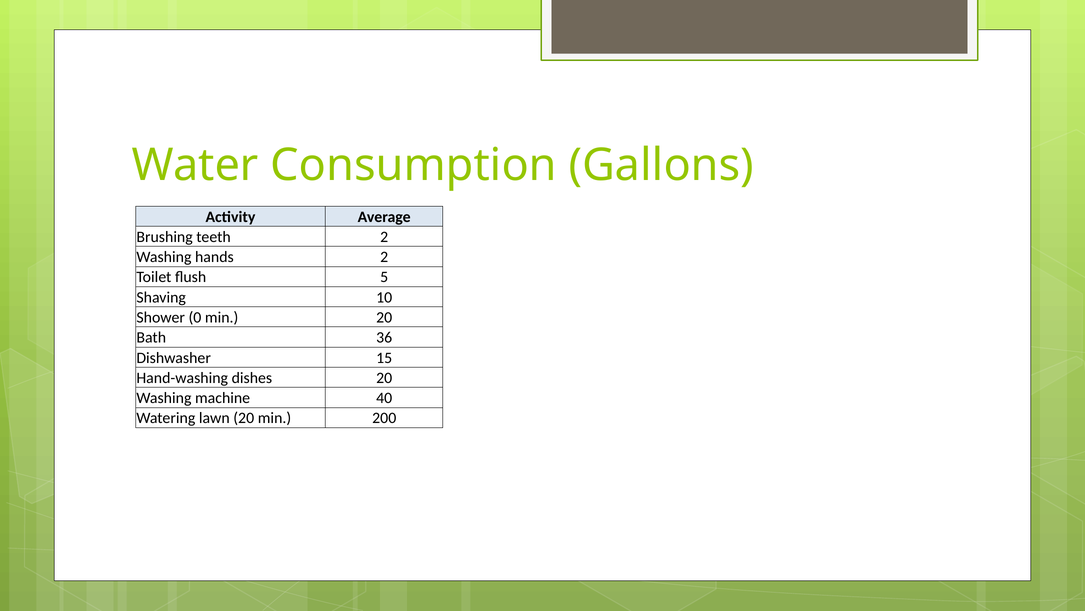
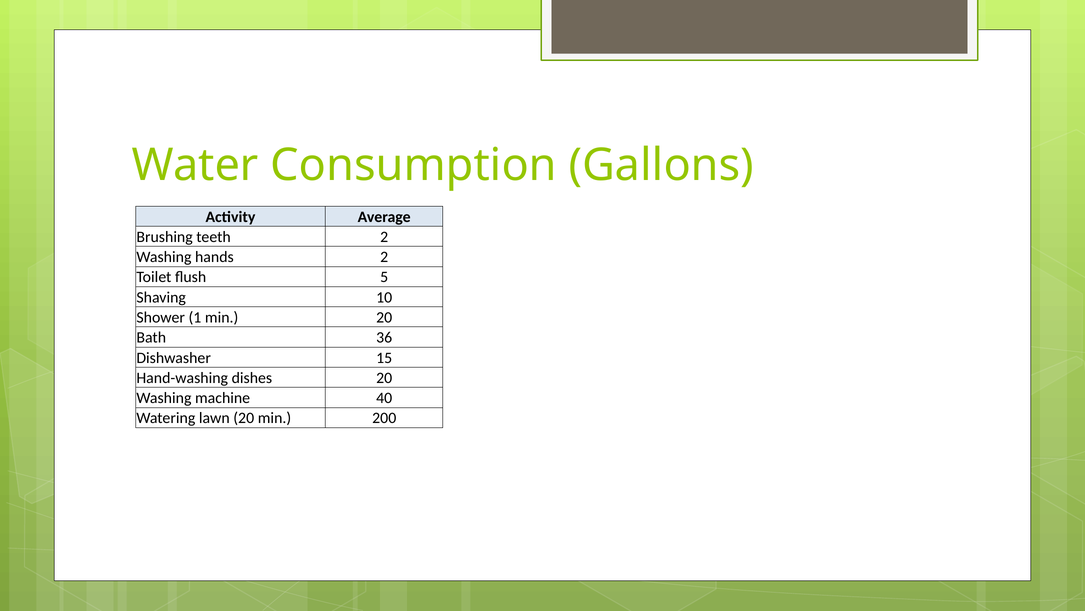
0: 0 -> 1 (195, 317)
